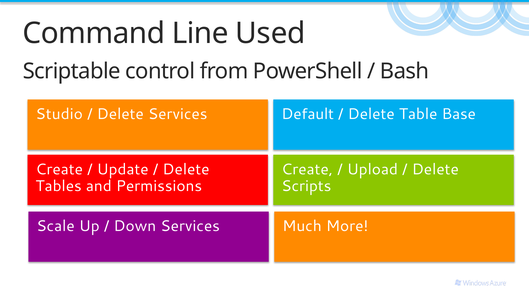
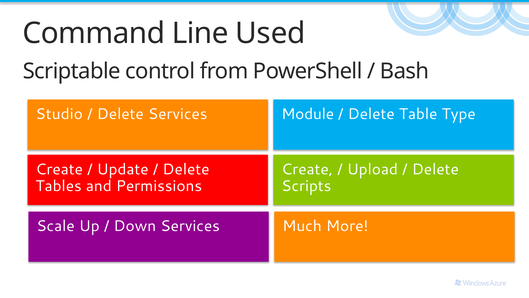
Default: Default -> Module (308, 114)
Base: Base -> Type (459, 114)
